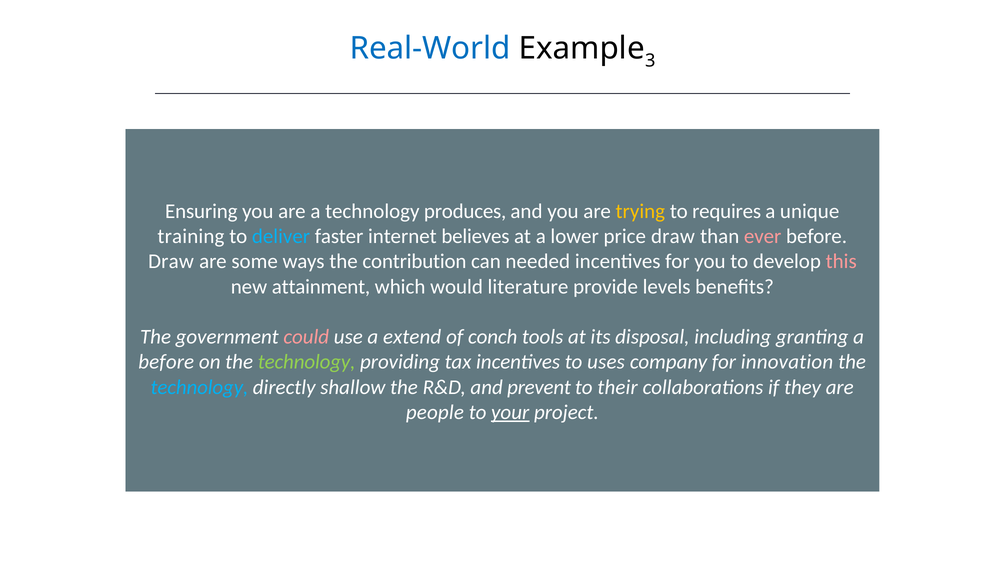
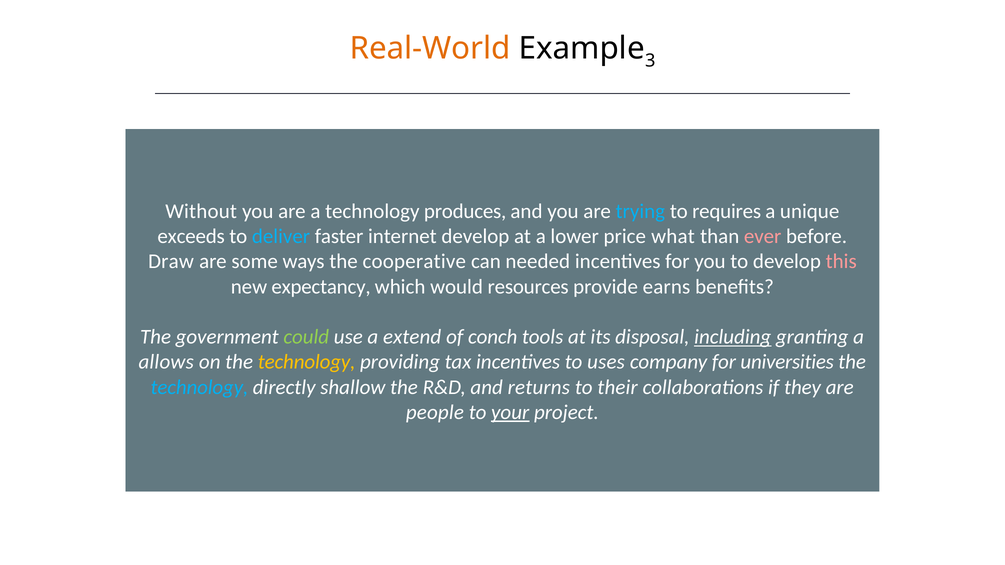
Real-World colour: blue -> orange (430, 49)
Ensuring: Ensuring -> Without (201, 211)
trying colour: yellow -> light blue (640, 211)
training: training -> exceeds (191, 237)
internet believes: believes -> develop (475, 237)
price draw: draw -> what (673, 237)
contribution: contribution -> cooperative (414, 262)
attainment: attainment -> expectancy (321, 287)
literature: literature -> resources (528, 287)
levels: levels -> earns (666, 287)
could colour: pink -> light green (306, 337)
including underline: none -> present (733, 337)
before: before -> allows (166, 362)
technology colour: light green -> yellow (307, 362)
innovation: innovation -> universities (787, 362)
prevent: prevent -> returns (539, 387)
